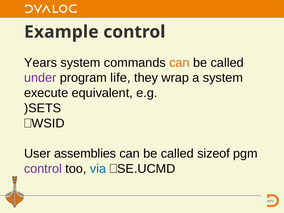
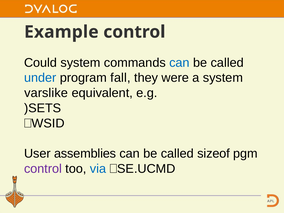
Years: Years -> Could (41, 63)
can colour: orange -> blue (179, 63)
under colour: purple -> blue (40, 78)
life: life -> fall (120, 78)
wrap: wrap -> were (175, 78)
execute: execute -> varslike (46, 93)
